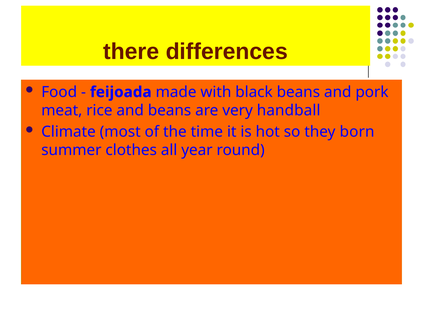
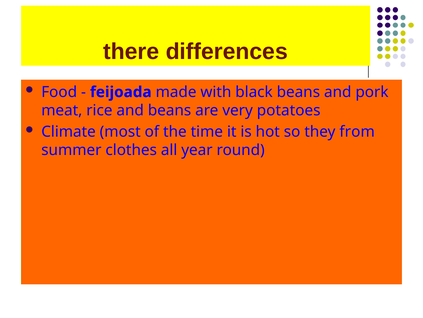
handball: handball -> potatoes (289, 110)
born: born -> from (357, 132)
